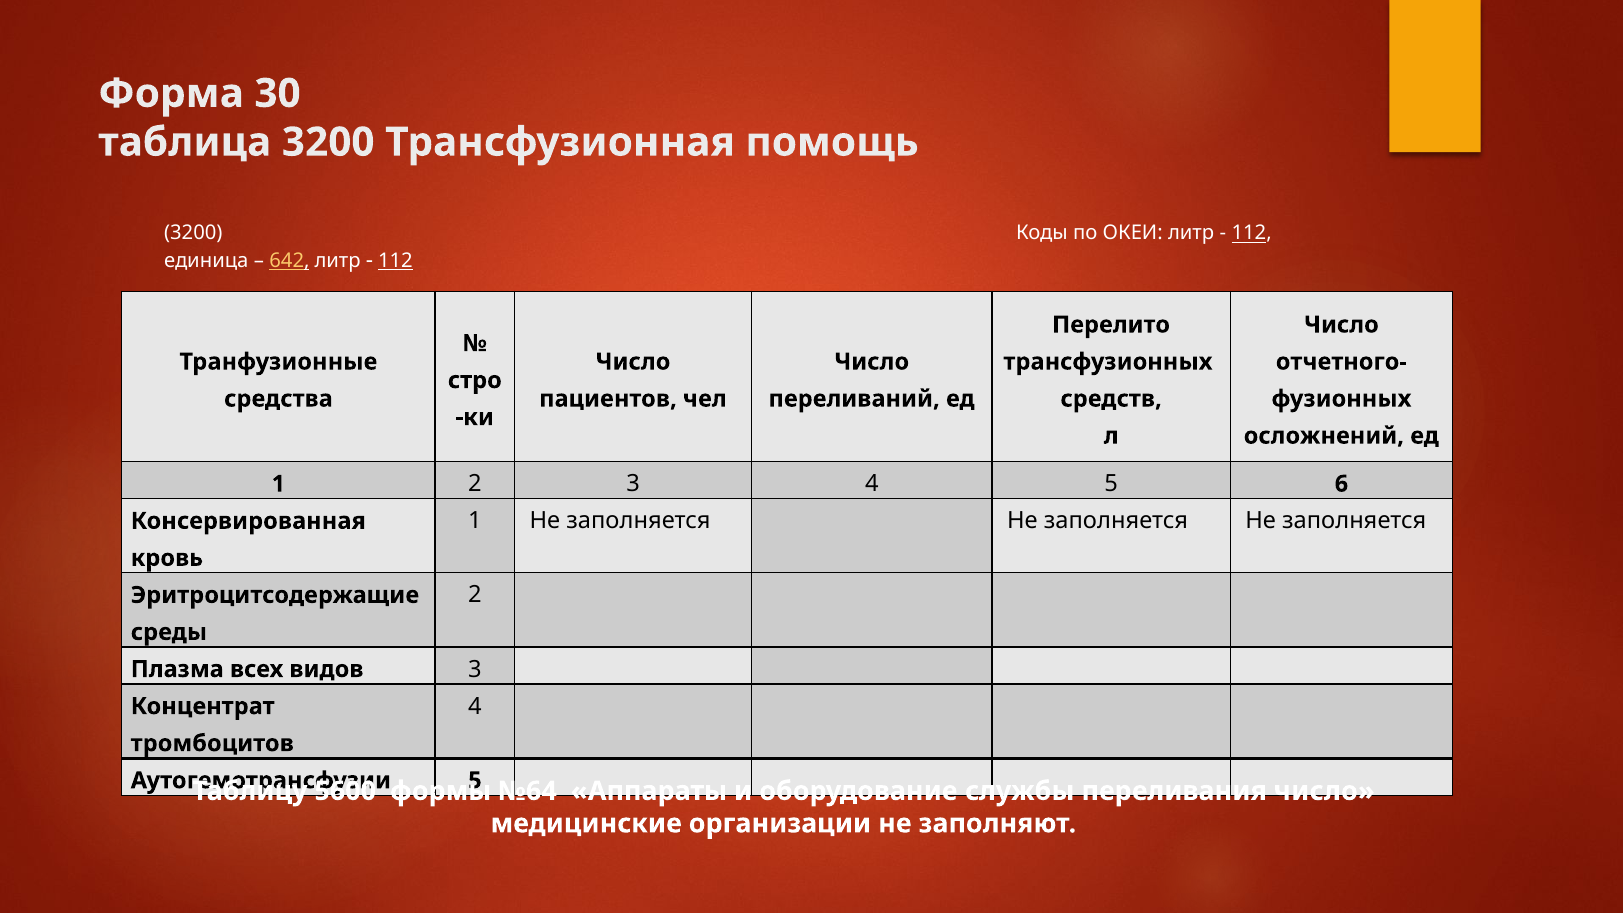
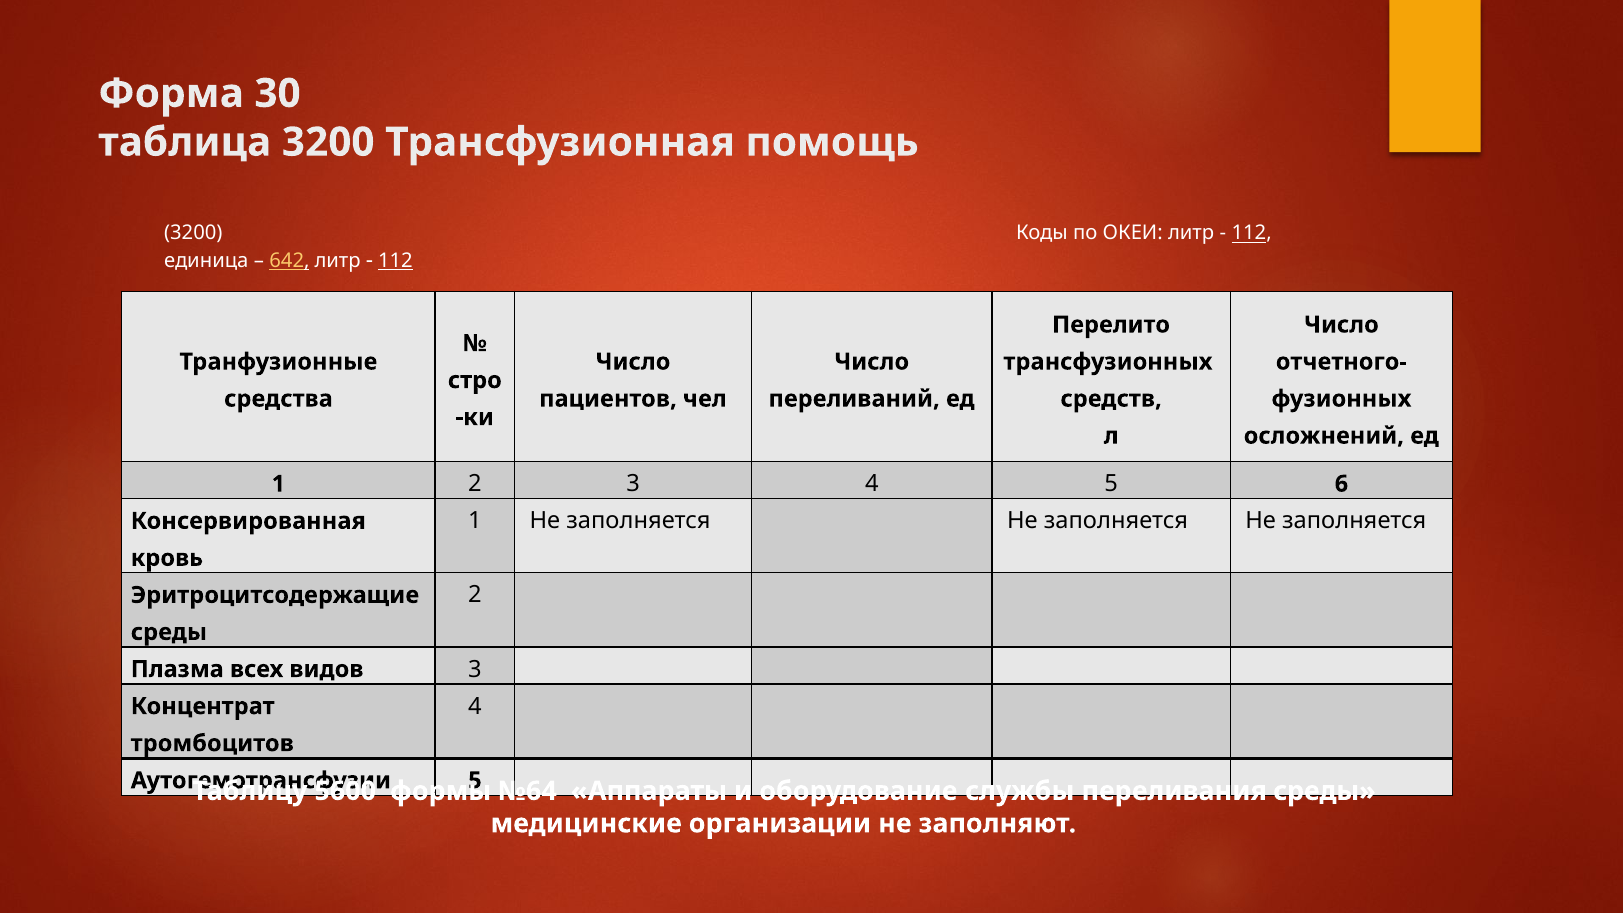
переливания число: число -> среды (1324, 791)
